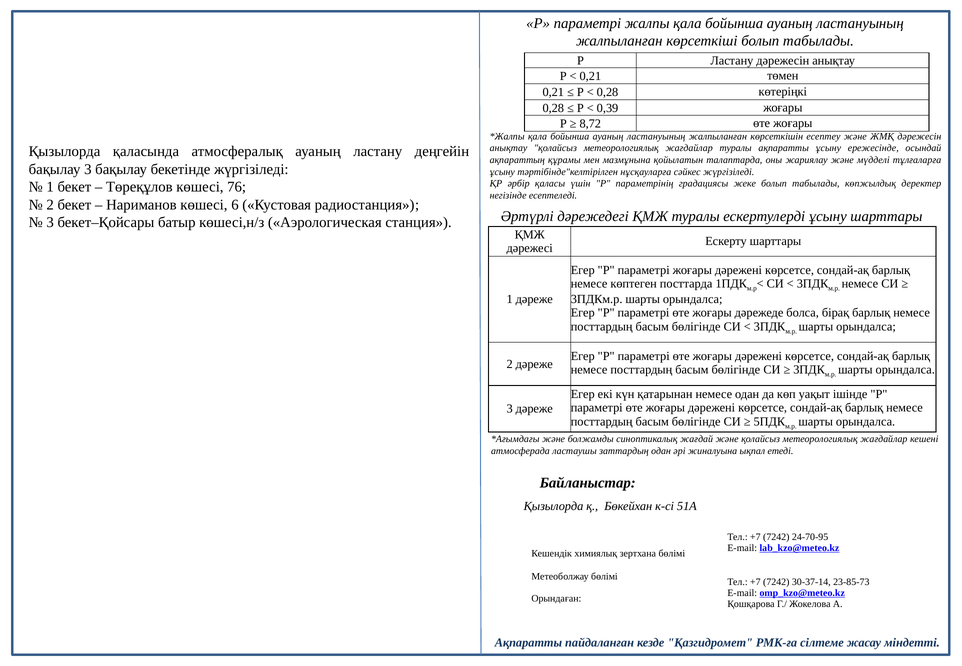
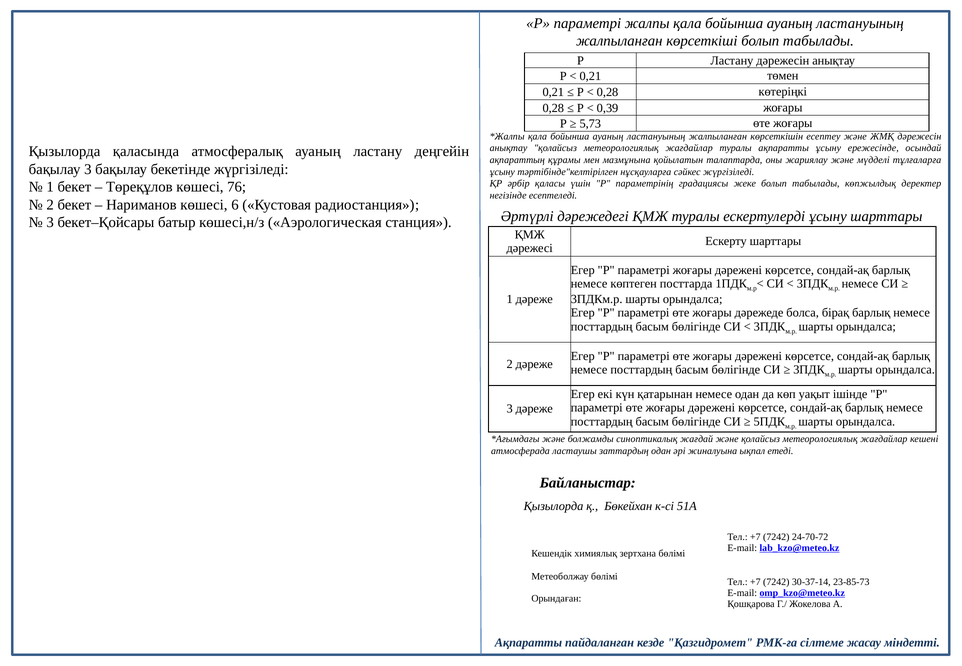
8,72: 8,72 -> 5,73 (590, 124)
24-70-95: 24-70-95 -> 24-70-72 (810, 537)
